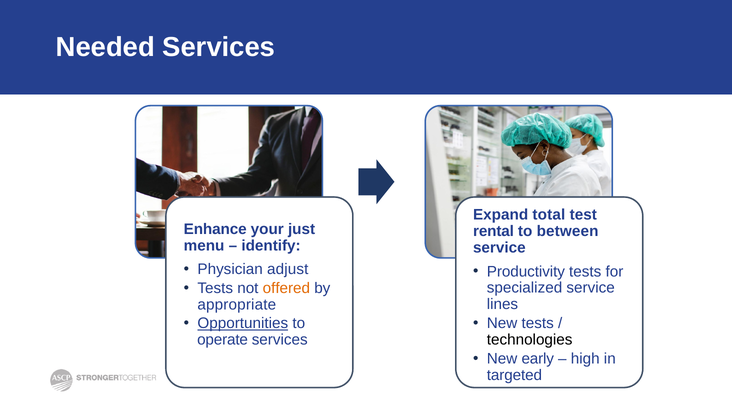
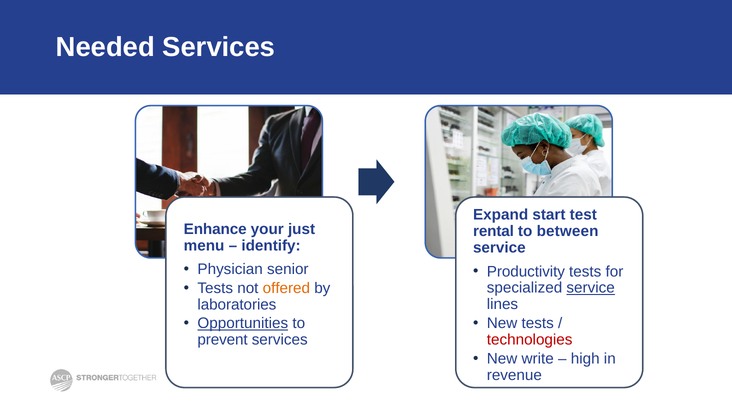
total: total -> start (549, 215)
adjust: adjust -> senior (288, 269)
service underline: none -> present (591, 288)
appropriate: appropriate -> laboratories (237, 304)
technologies colour: black -> red (530, 340)
operate: operate -> prevent (223, 340)
early: early -> write (538, 358)
targeted: targeted -> revenue (514, 375)
